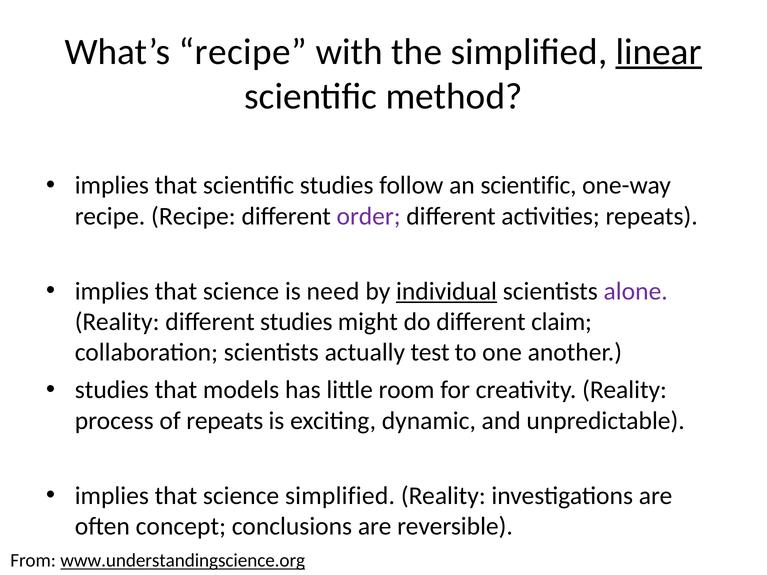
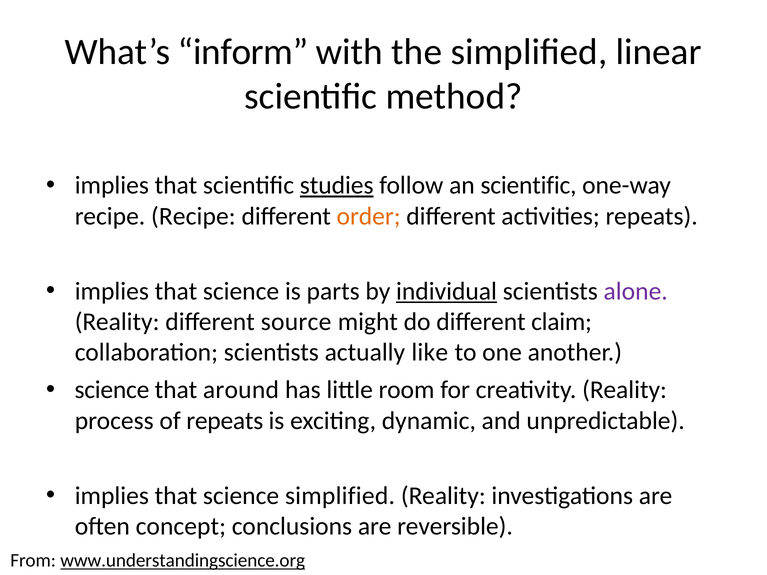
What’s recipe: recipe -> inform (243, 52)
linear underline: present -> none (659, 52)
studies underline: none -> present (337, 186)
order colour: purple -> orange (369, 216)
need: need -> parts (333, 291)
different studies: studies -> source (296, 322)
test: test -> like (430, 353)
studies: studies -> science (112, 390)
models: models -> around (241, 390)
